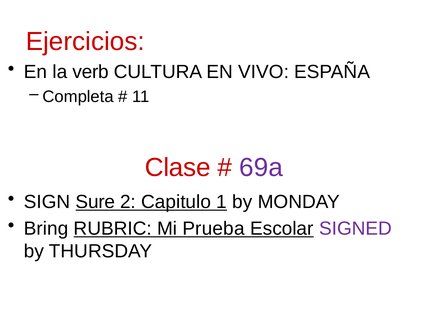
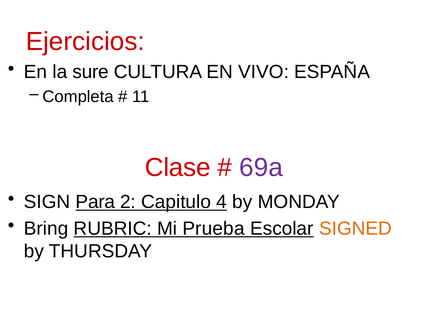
verb: verb -> sure (91, 72)
Sure: Sure -> Para (95, 202)
1: 1 -> 4 (222, 202)
SIGNED colour: purple -> orange (356, 228)
